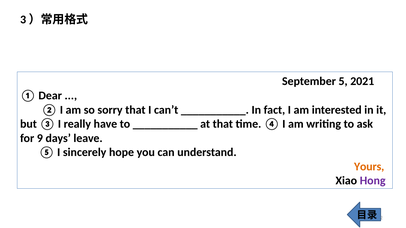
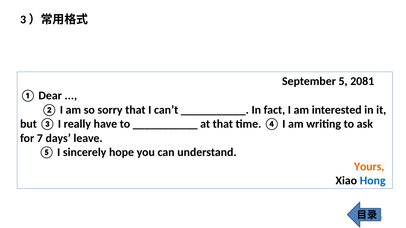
2021: 2021 -> 2081 (362, 82)
9: 9 -> 7 (40, 138)
Hong colour: purple -> blue (373, 181)
